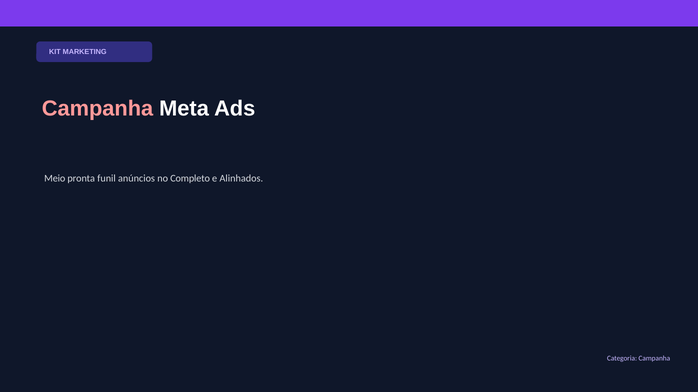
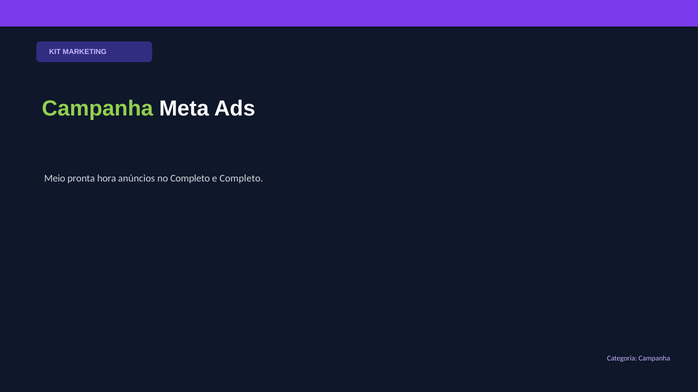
Campanha colour: pink -> light green (97, 109)
funil: funil -> hora (107, 179)
e Alinhados: Alinhados -> Completo (241, 179)
